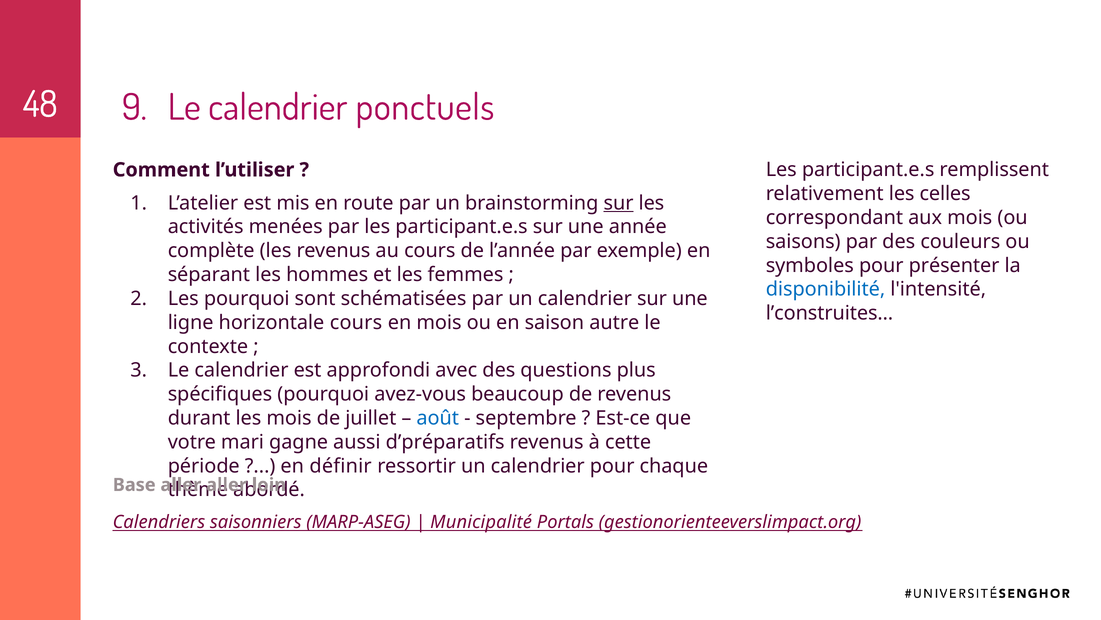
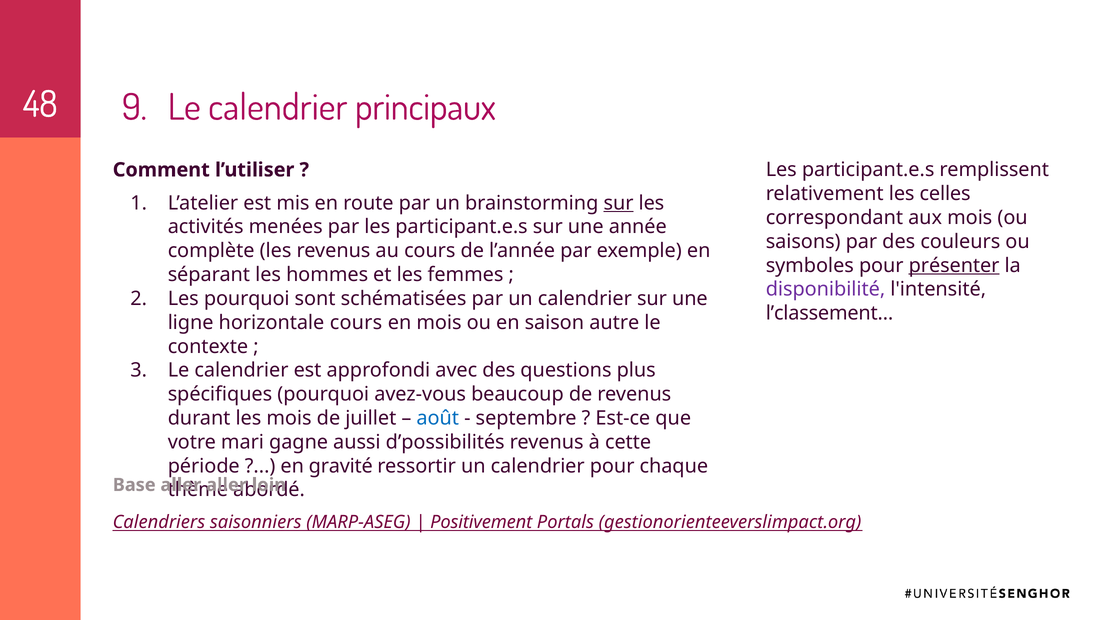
ponctuels: ponctuels -> principaux (425, 107)
présenter underline: none -> present (954, 265)
disponibilité colour: blue -> purple (825, 289)
l’construites…: l’construites… -> l’classement… (830, 313)
d’préparatifs: d’préparatifs -> d’possibilités (445, 442)
définir: définir -> gravité (341, 465)
Municipalité: Municipalité -> Positivement (481, 522)
